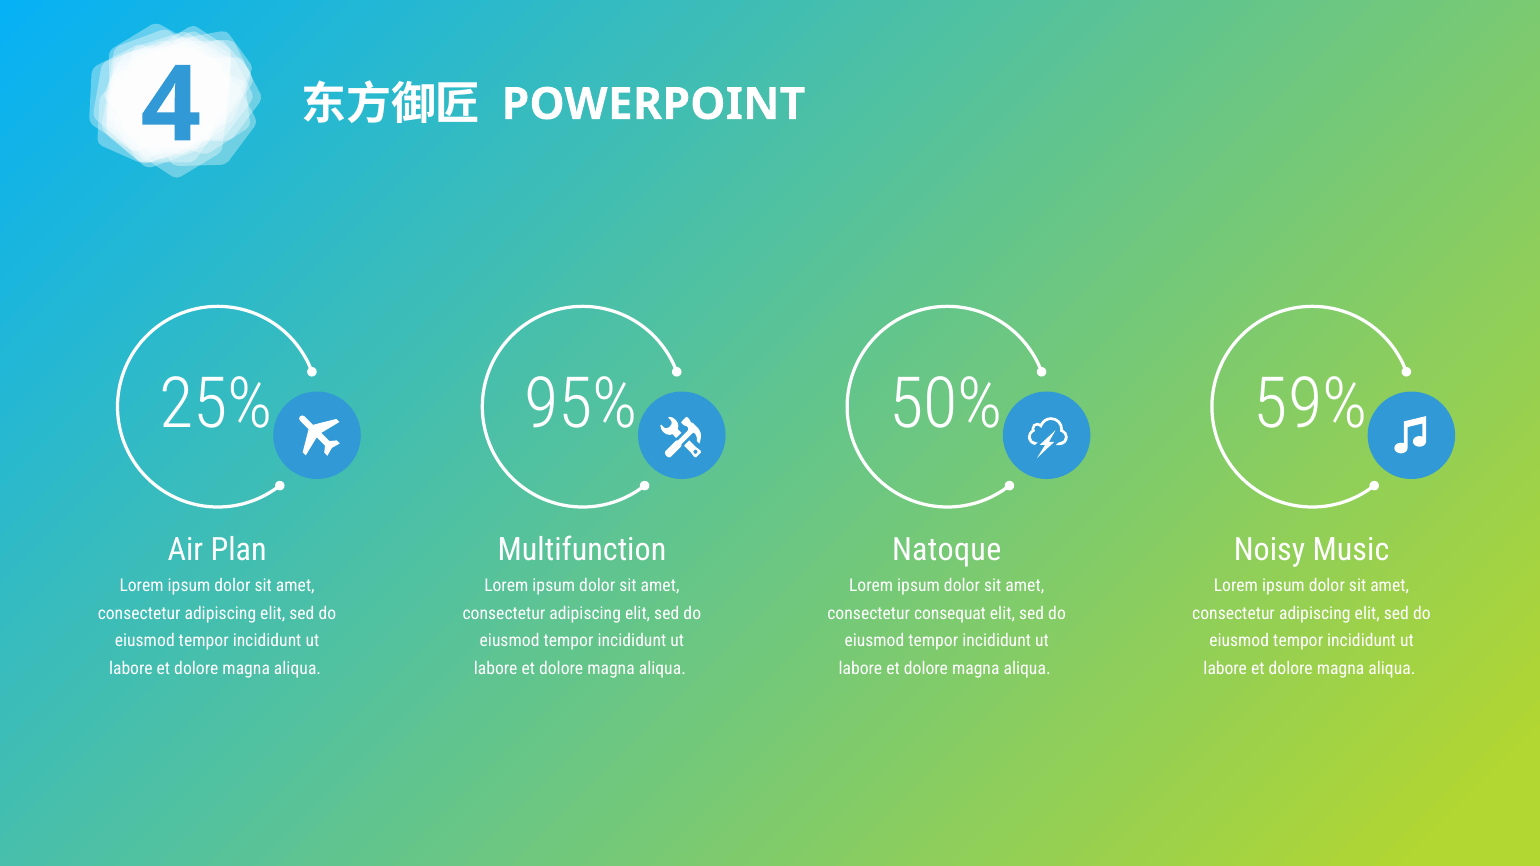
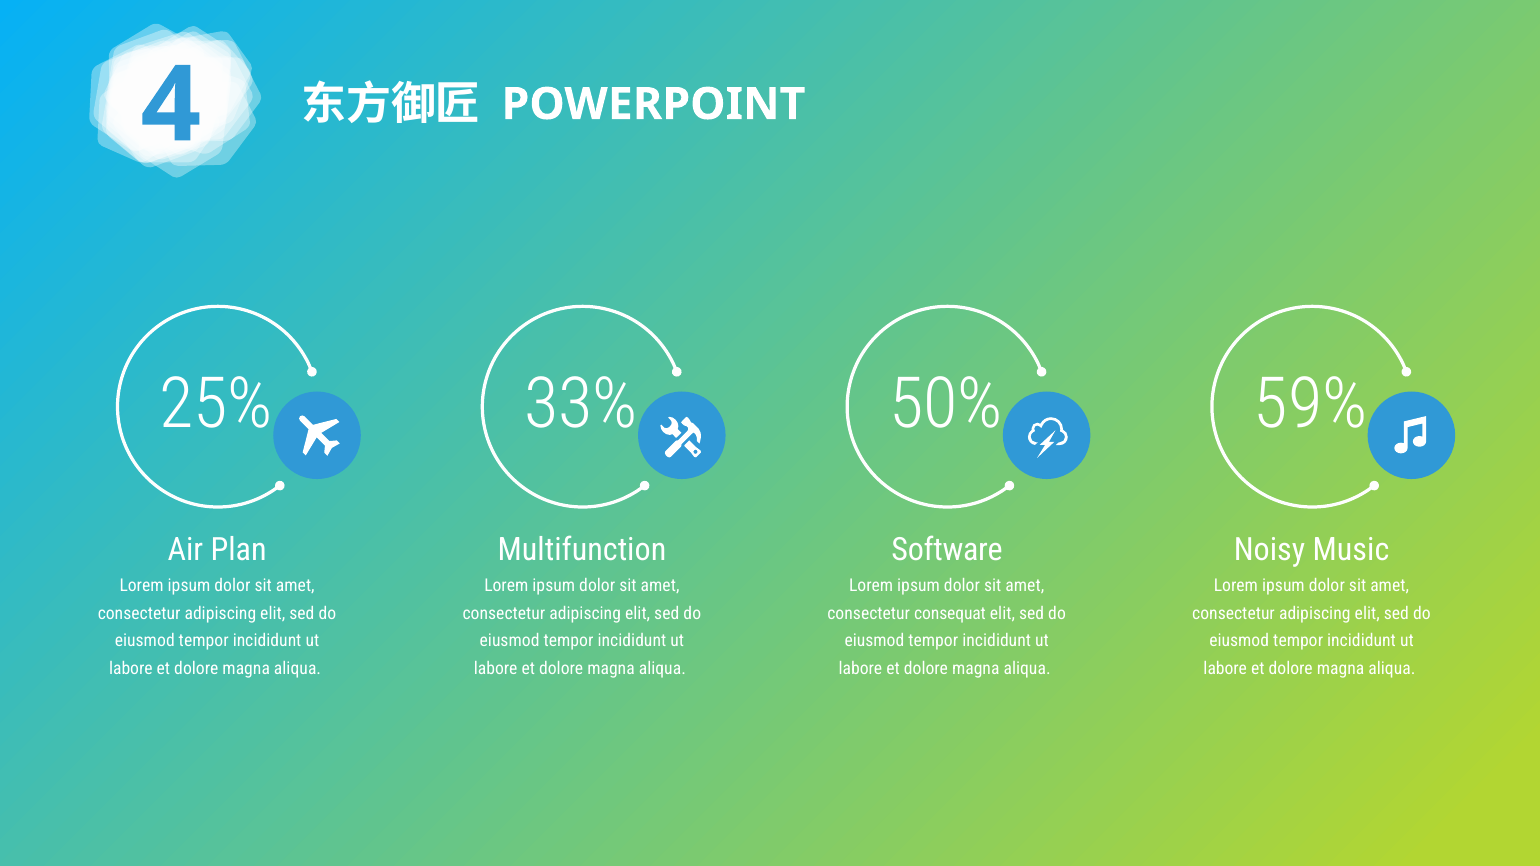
95%: 95% -> 33% (581, 404)
Natoque: Natoque -> Software (947, 550)
